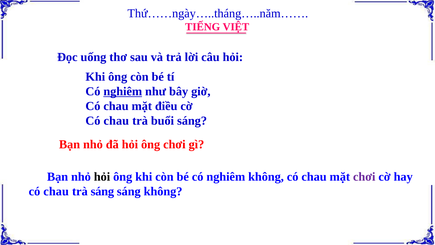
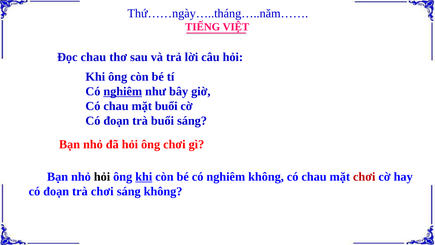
Đọc uống: uống -> chau (93, 57)
mặt điều: điều -> buổi (166, 106)
chau: chau -> đoạn (116, 121)
khi underline: none -> present (144, 176)
chơi colour: purple -> red (364, 176)
chau: chau -> đoạn (56, 191)
trà sáng: sáng -> chơi (102, 191)
